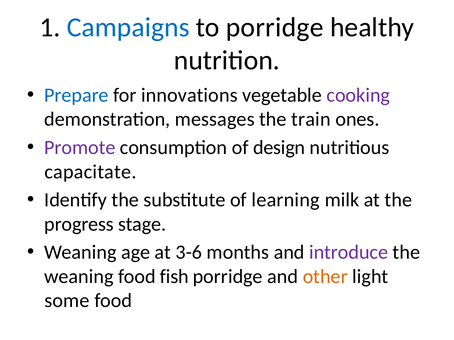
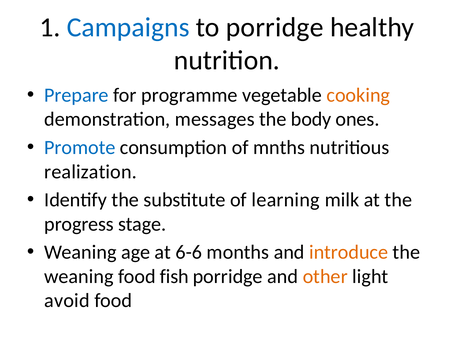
innovations: innovations -> programme (189, 95)
cooking colour: purple -> orange (358, 95)
train: train -> body (311, 119)
Promote colour: purple -> blue (80, 148)
design: design -> mnths (279, 148)
capacitate: capacitate -> realization (91, 172)
3-6: 3-6 -> 6-6 (189, 253)
introduce colour: purple -> orange (349, 253)
some: some -> avoid (67, 301)
